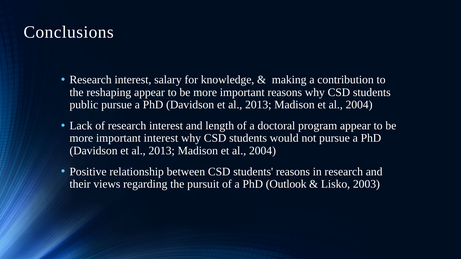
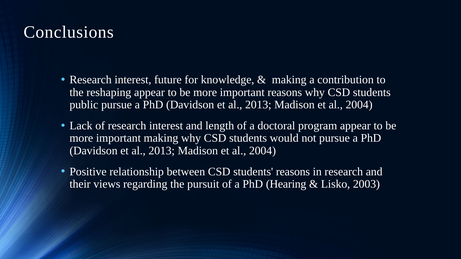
salary: salary -> future (168, 80)
important interest: interest -> making (161, 138)
Outlook: Outlook -> Hearing (286, 184)
